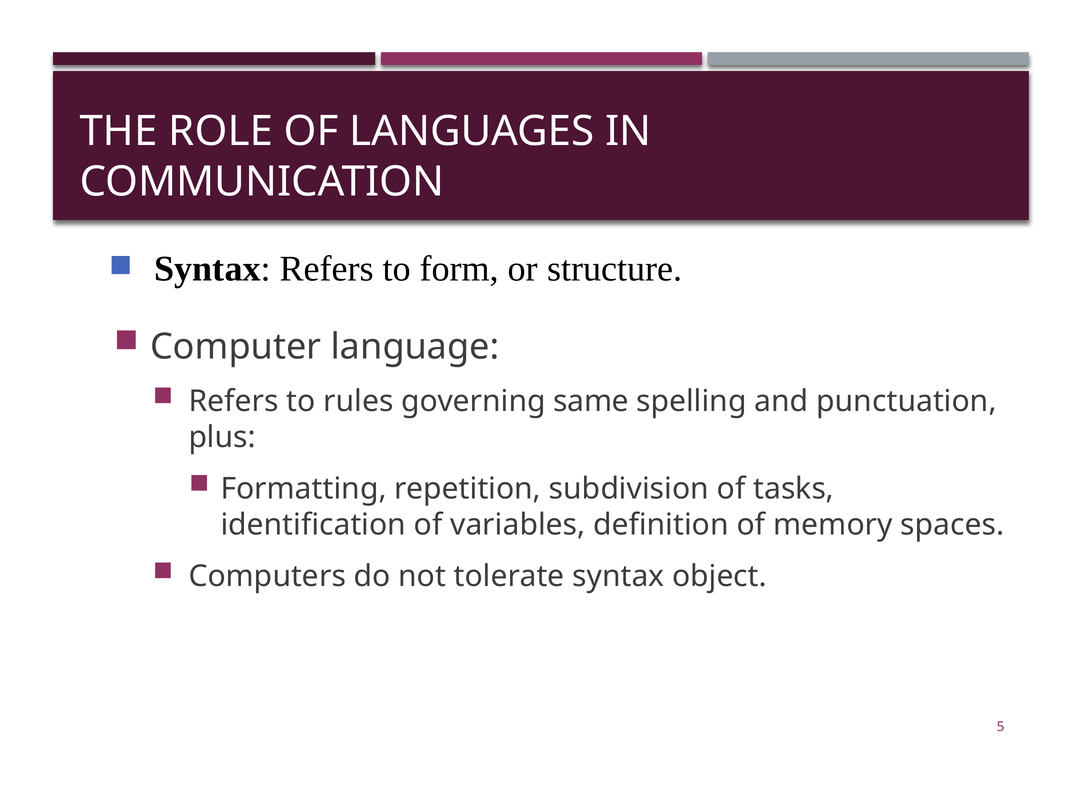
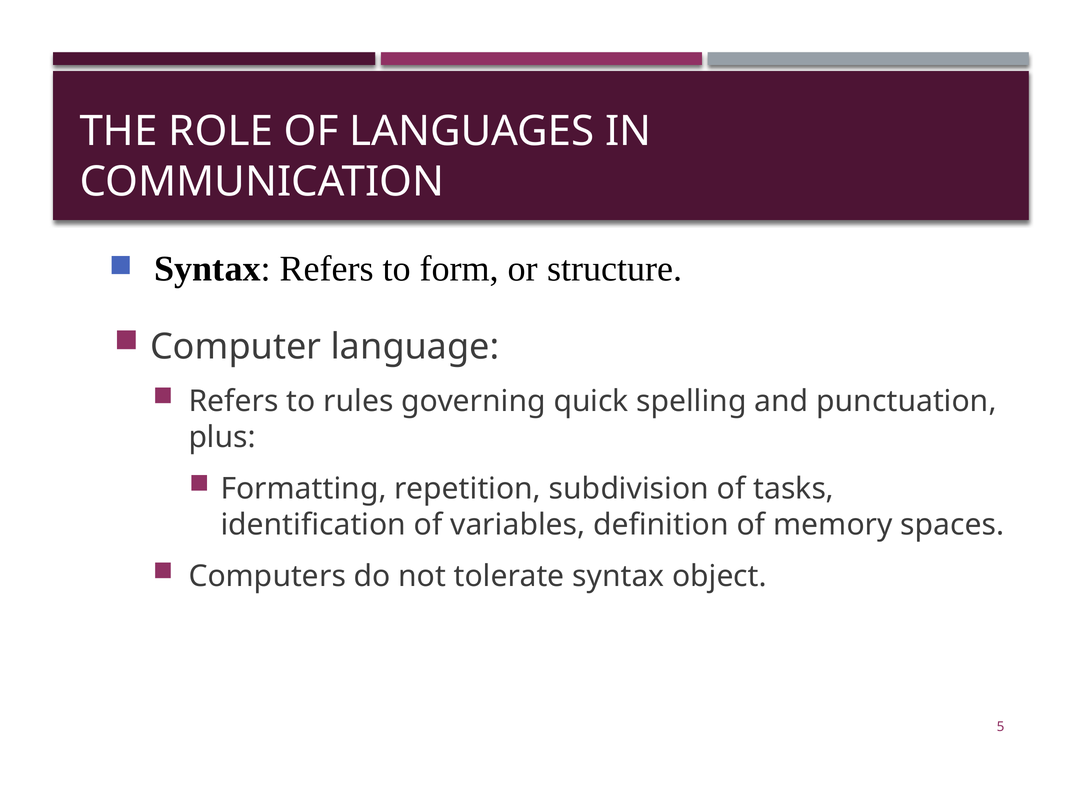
same: same -> quick (591, 402)
